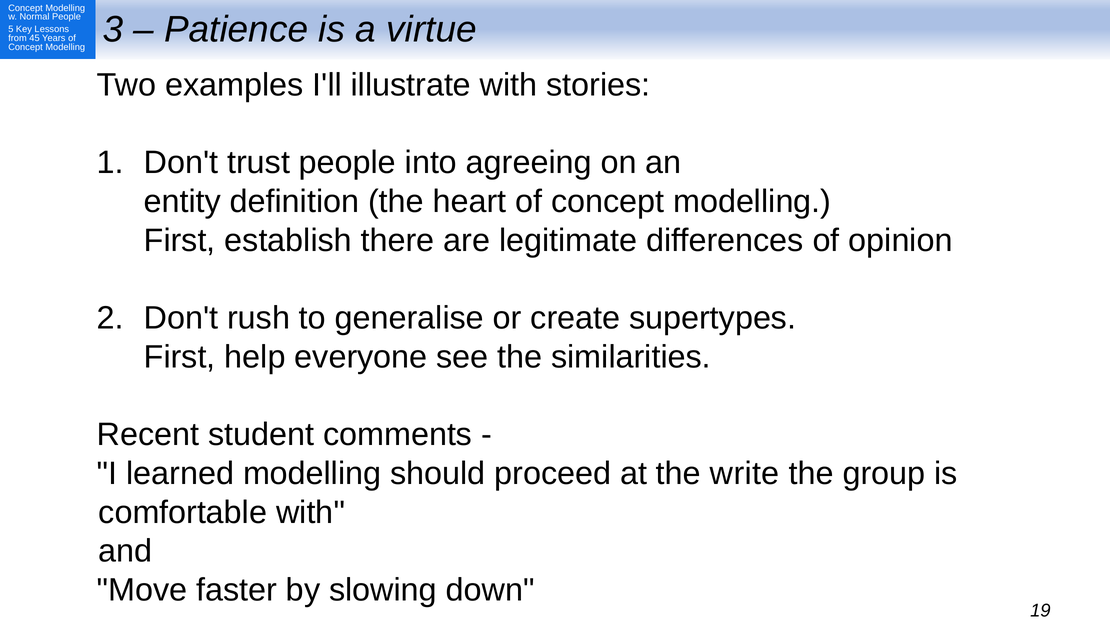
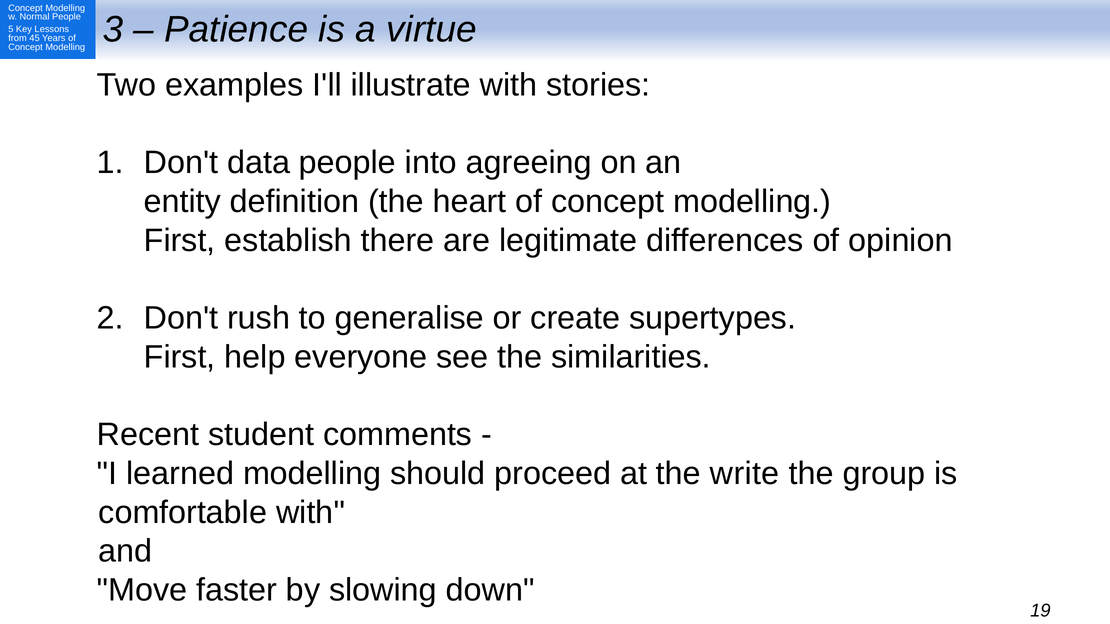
trust: trust -> data (259, 163)
